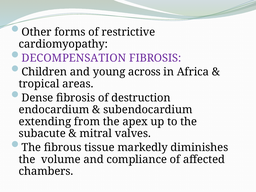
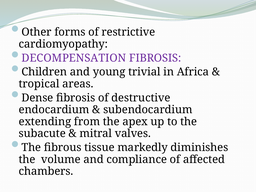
across: across -> trivial (144, 72)
destruction: destruction -> destructive (141, 98)
